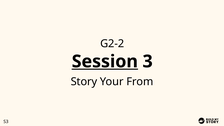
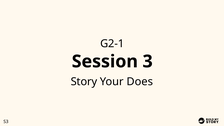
G2-2: G2-2 -> G2-1 (112, 44)
Session underline: present -> none (105, 61)
From: From -> Does (140, 82)
